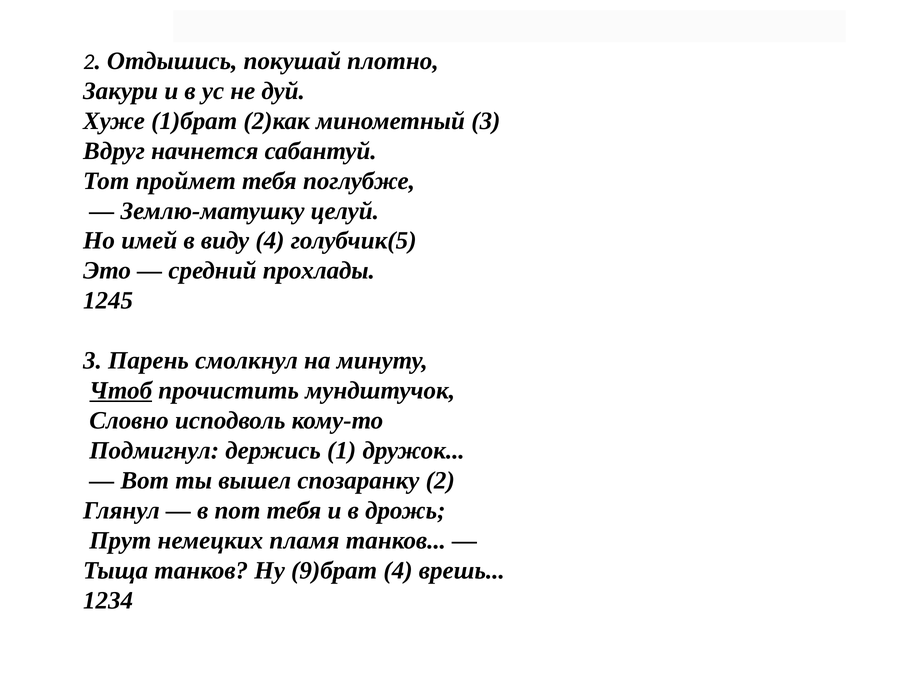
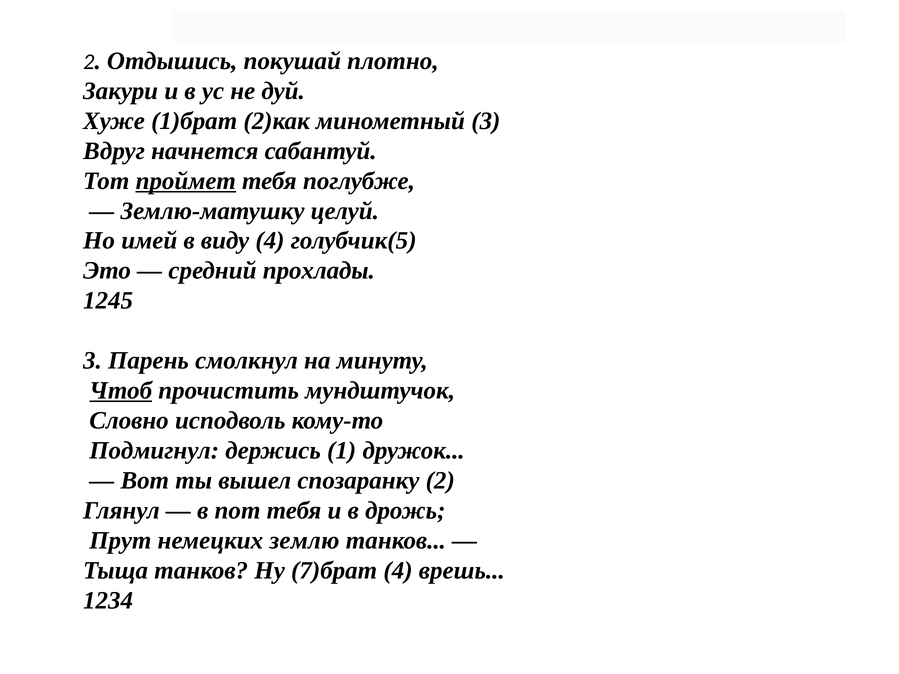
проймет underline: none -> present (186, 181)
пламя: пламя -> землю (304, 541)
9)брат: 9)брат -> 7)брат (334, 571)
